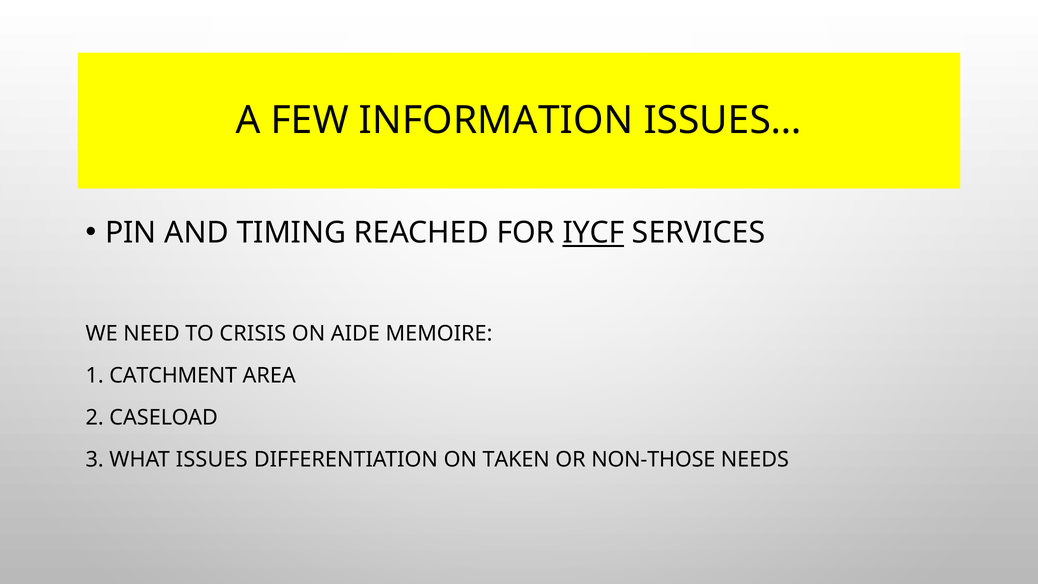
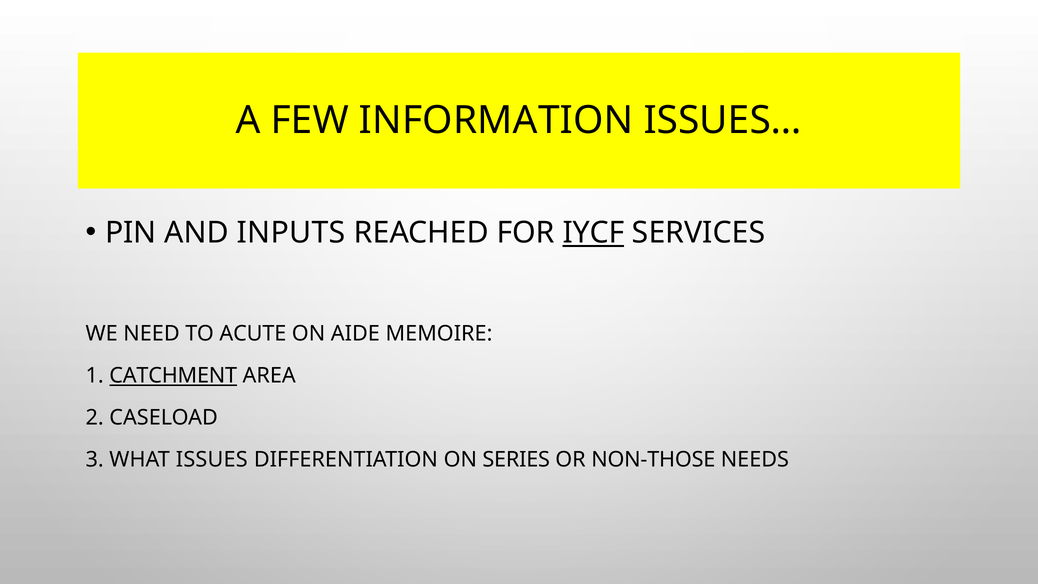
TIMING: TIMING -> INPUTS (291, 233)
CRISIS: CRISIS -> ACUTE (253, 334)
CATCHMENT underline: none -> present (173, 376)
TAKEN: TAKEN -> SERIES (516, 460)
